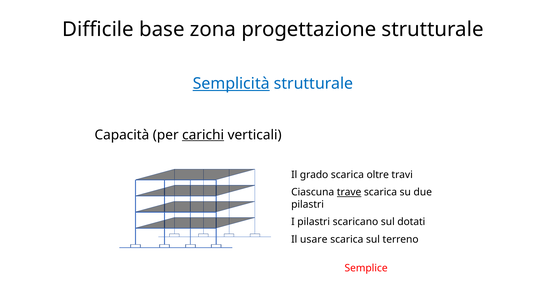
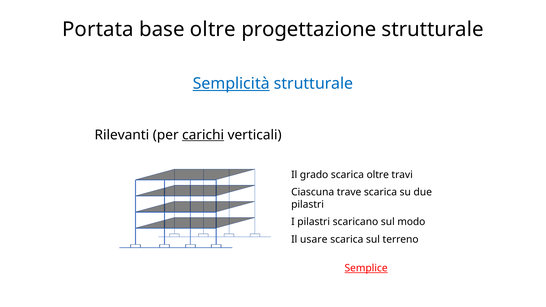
Difficile: Difficile -> Portata (98, 30)
base zona: zona -> oltre (213, 30)
Capacità: Capacità -> Rilevanti (122, 135)
trave underline: present -> none (349, 192)
dotati: dotati -> modo (411, 222)
Semplice underline: none -> present (366, 268)
